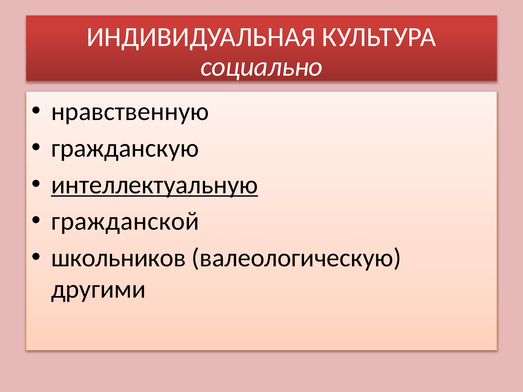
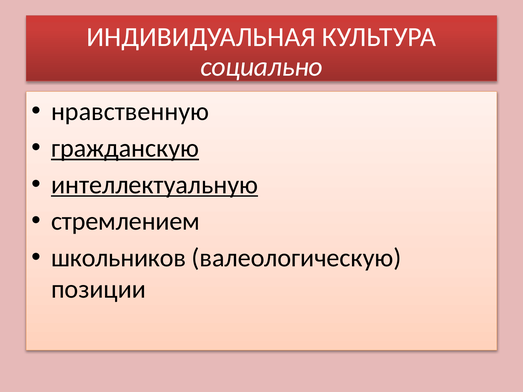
гражданскую underline: none -> present (125, 148)
гражданской: гражданской -> стремлением (125, 221)
другими: другими -> позиции (98, 289)
